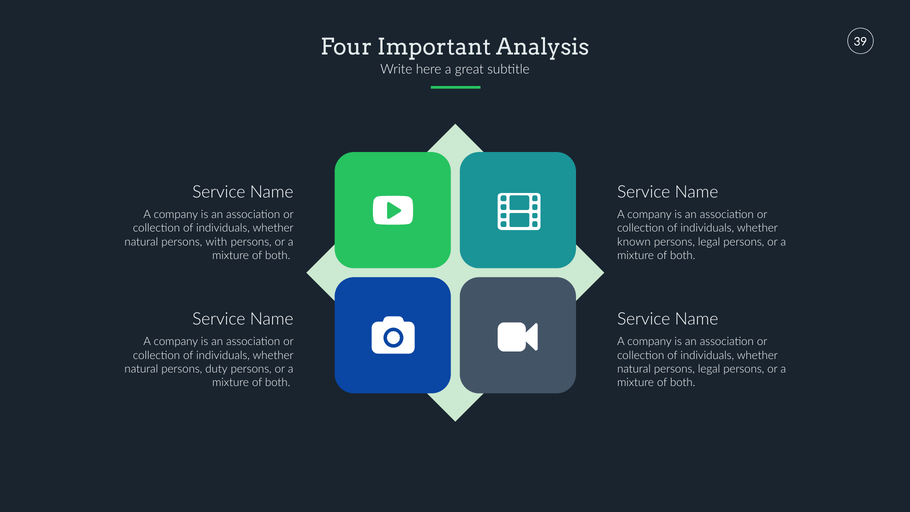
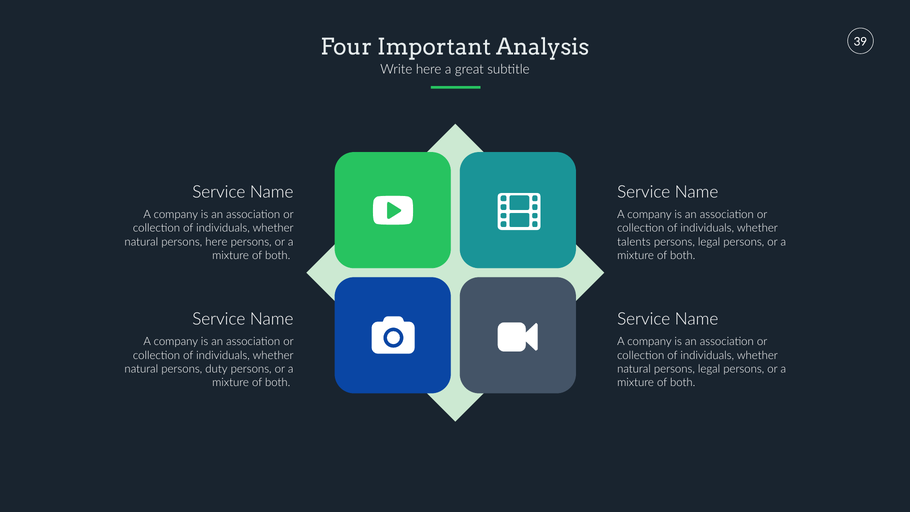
persons with: with -> here (216, 242)
known: known -> talents (634, 242)
